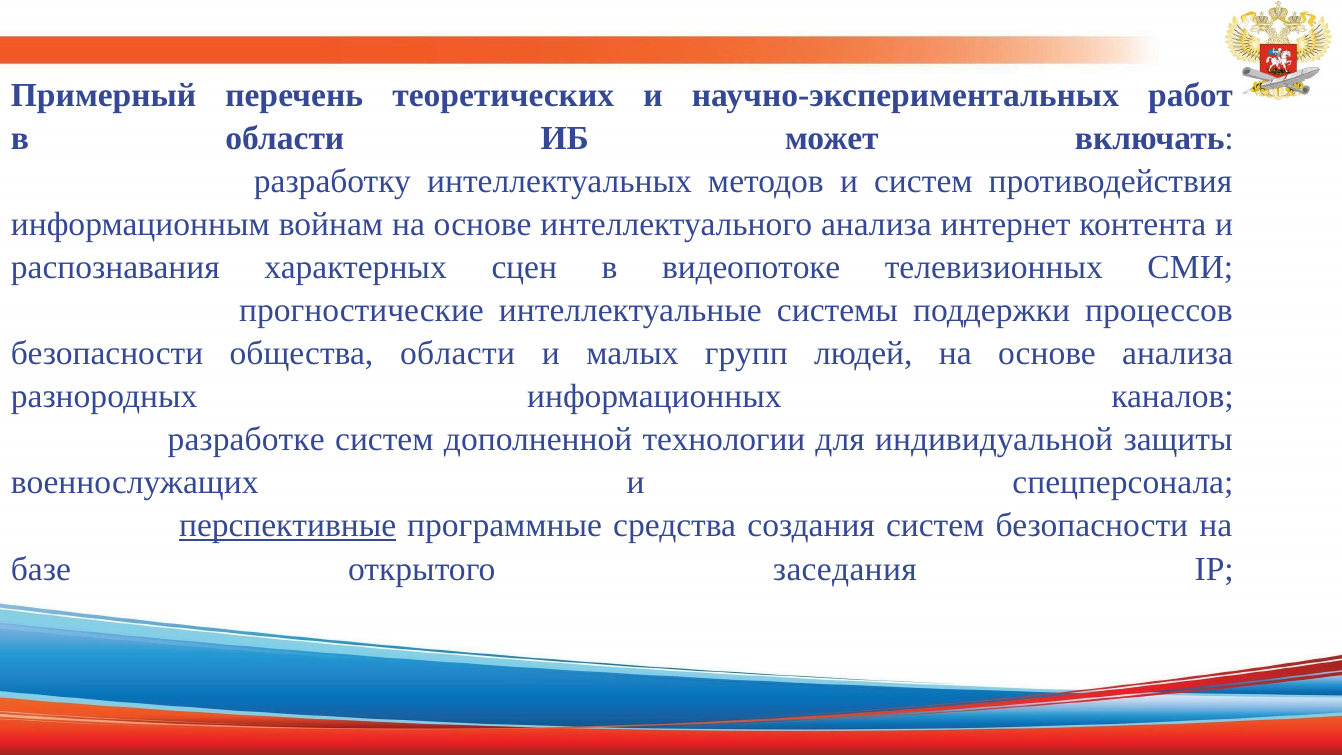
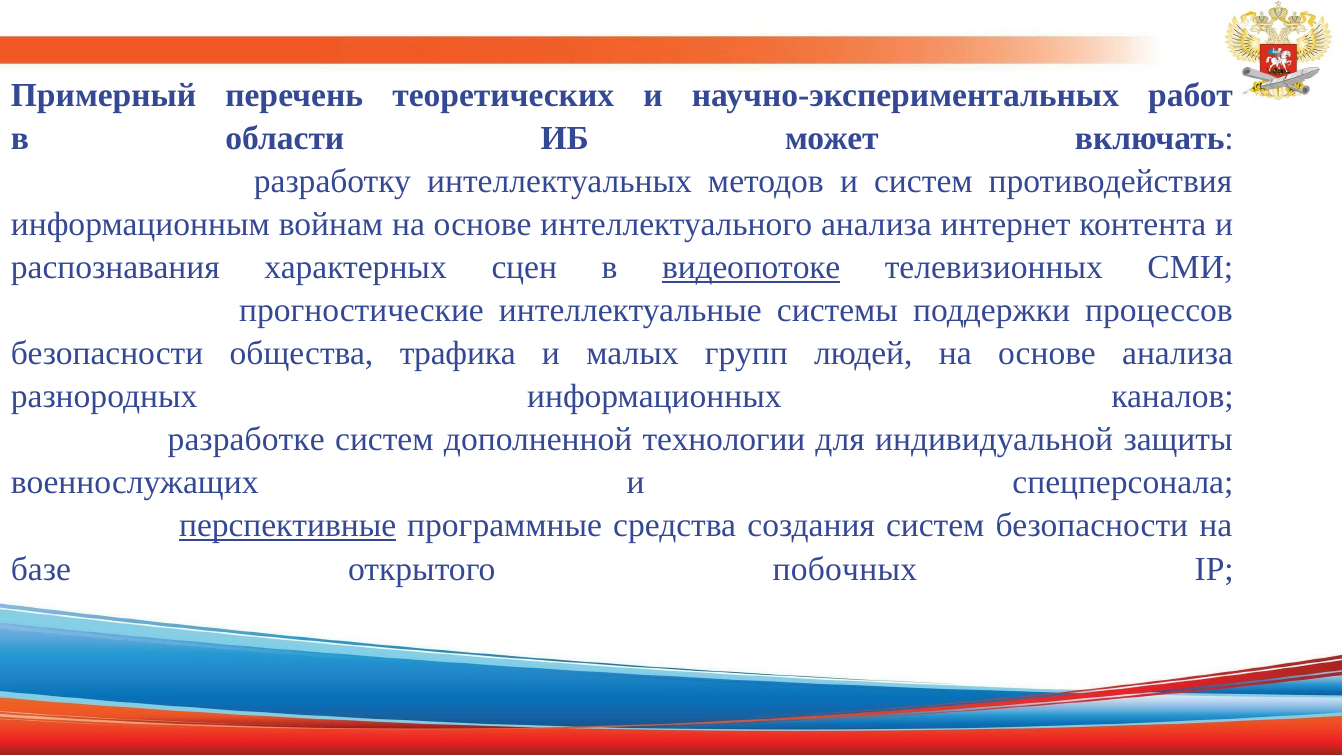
видеопотоке underline: none -> present (751, 267)
общества области: области -> трафика (458, 354)
заседания: заседания -> побочных (845, 569)
